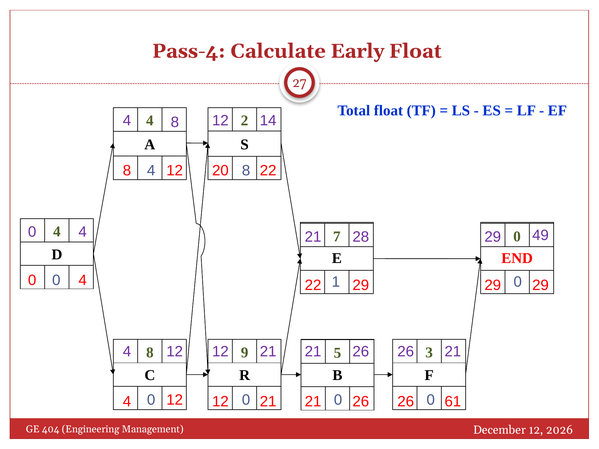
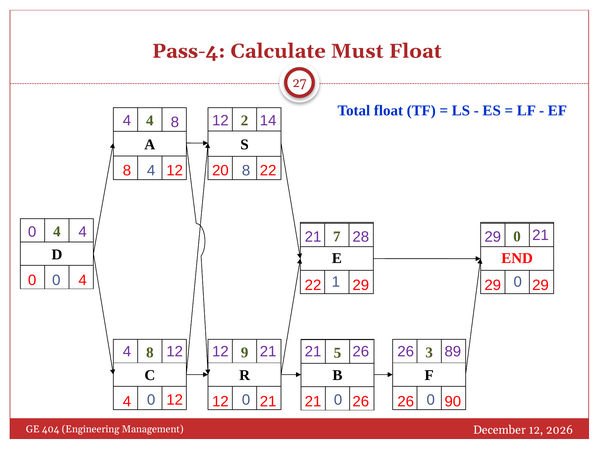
Early: Early -> Must (357, 51)
29 49: 49 -> 21 (541, 235)
26 21: 21 -> 89 (453, 352)
61: 61 -> 90 (453, 402)
